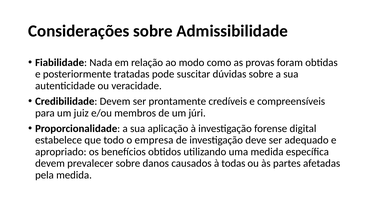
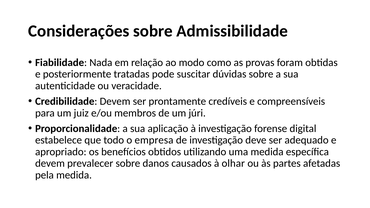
todas: todas -> olhar (233, 164)
